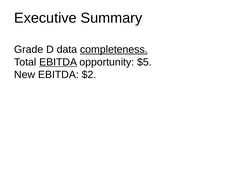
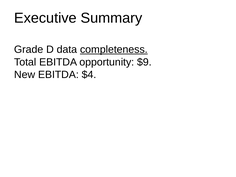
EBITDA underline: present -> none (58, 62)
$5: $5 -> $9 (144, 62)
$2: $2 -> $4 (89, 75)
